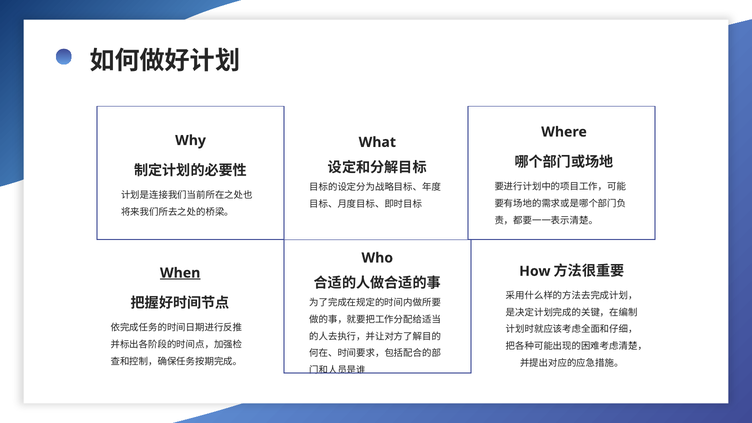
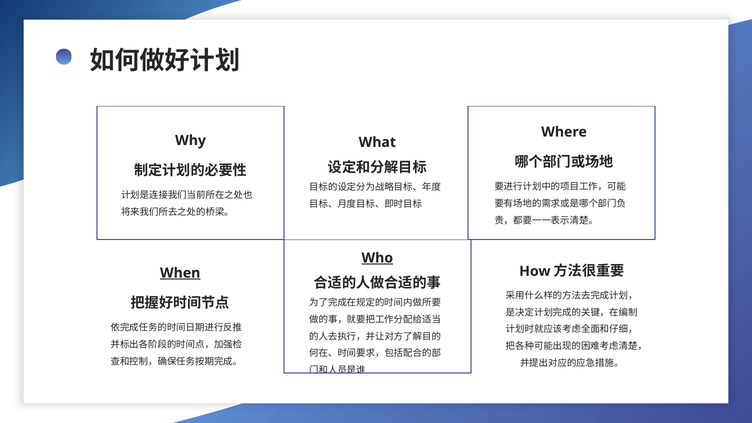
Who underline: none -> present (377, 258)
